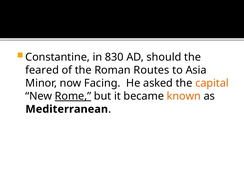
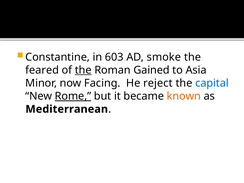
830: 830 -> 603 (114, 57)
should: should -> smoke (164, 57)
the underline: none -> present (83, 70)
Routes: Routes -> Gained (152, 70)
asked: asked -> reject (158, 83)
capital colour: orange -> blue (212, 83)
